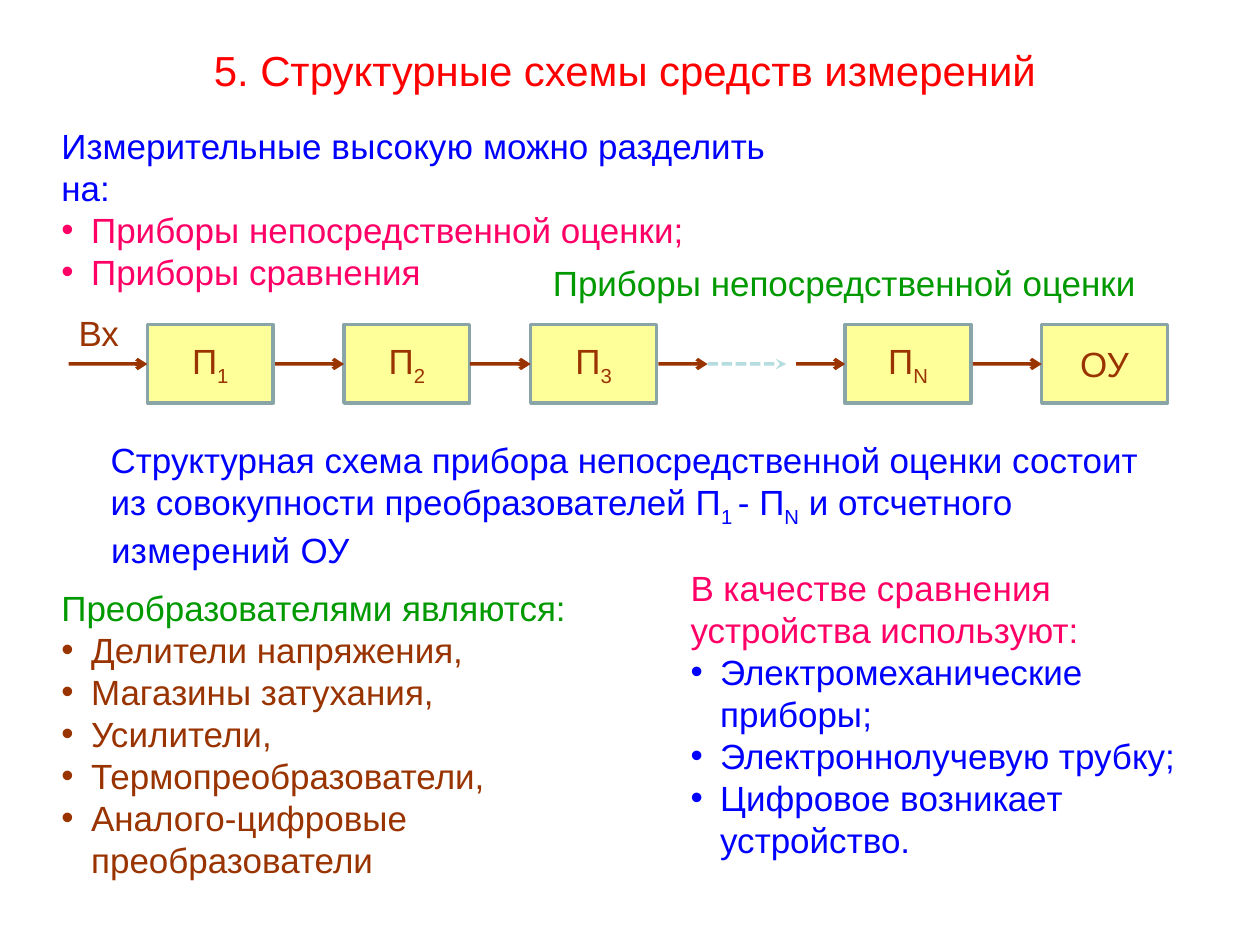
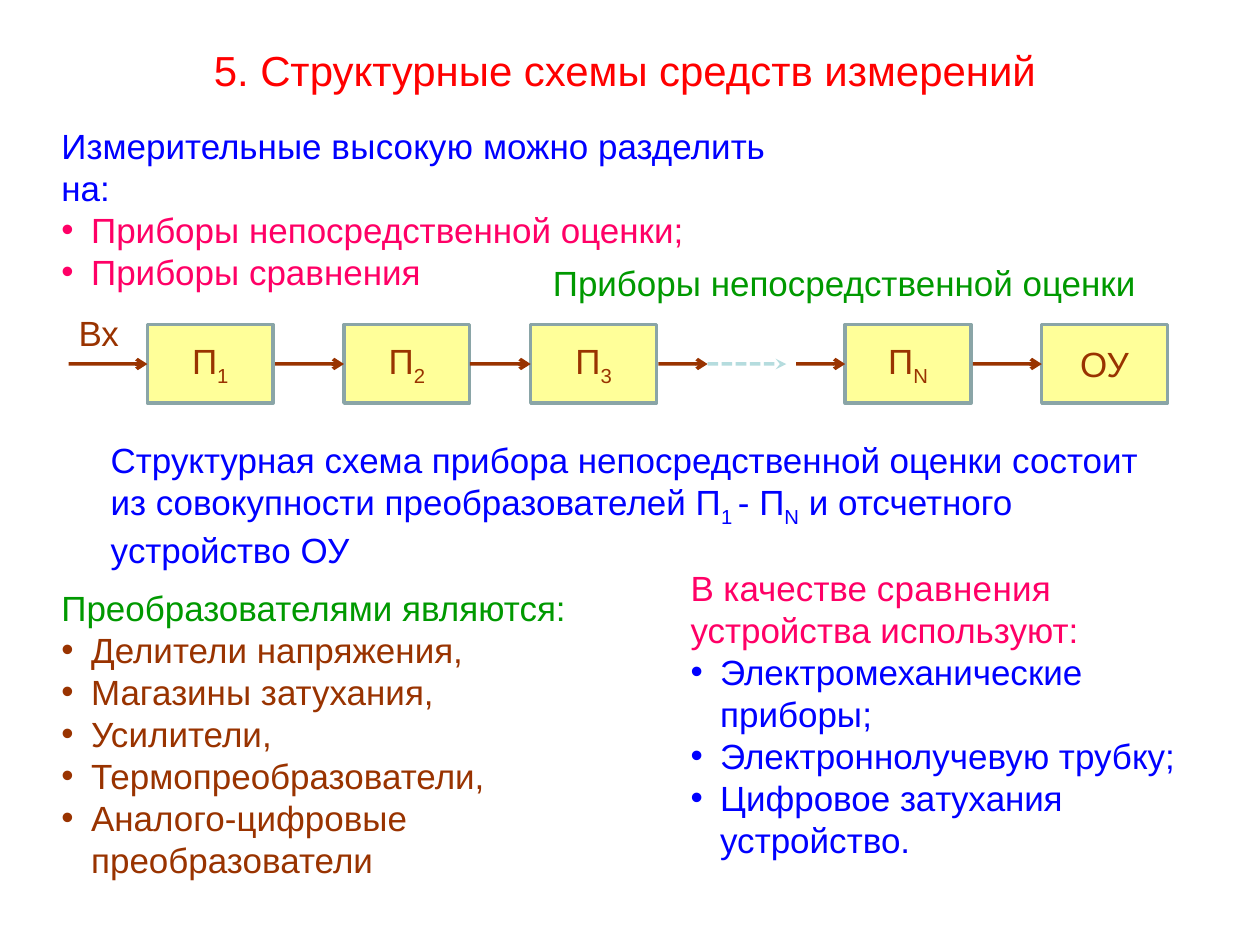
измерений: измерений -> устройство (201, 552)
Цифровое возникает: возникает -> затухания (981, 800)
